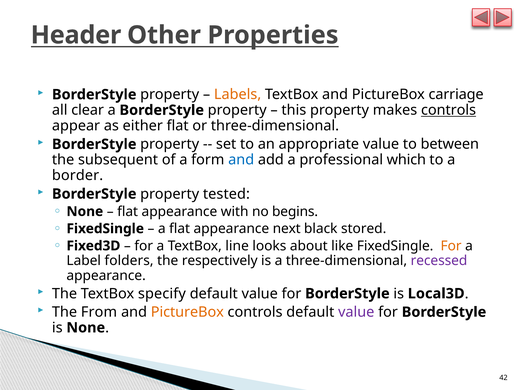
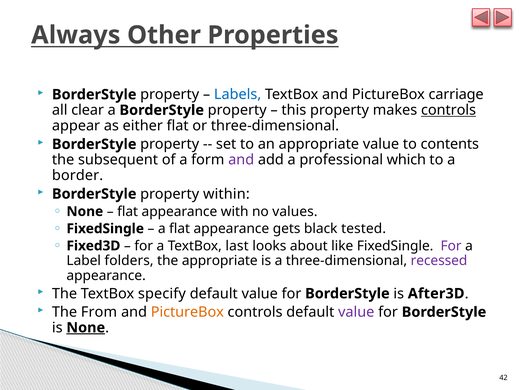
Header: Header -> Always (76, 35)
Labels colour: orange -> blue (238, 95)
between: between -> contents (450, 144)
and colour: blue -> purple (241, 160)
tested: tested -> within (226, 194)
begins: begins -> values (295, 211)
next: next -> gets (287, 229)
stored: stored -> tested (364, 229)
line: line -> last (237, 246)
For colour: orange -> purple (451, 246)
the respectively: respectively -> appropriate (220, 261)
Local3D: Local3D -> After3D (436, 294)
None underline: none -> present (86, 328)
